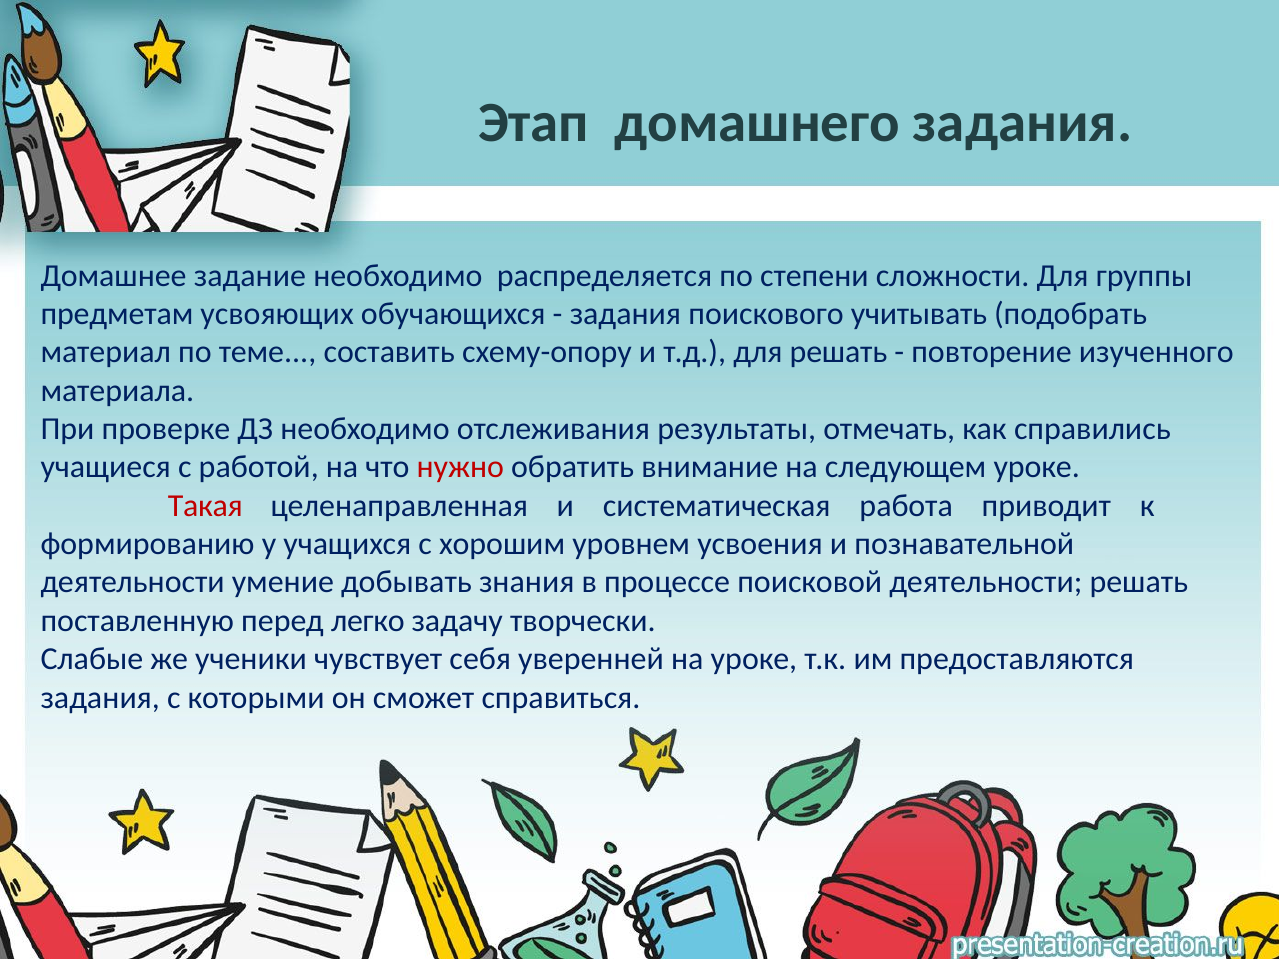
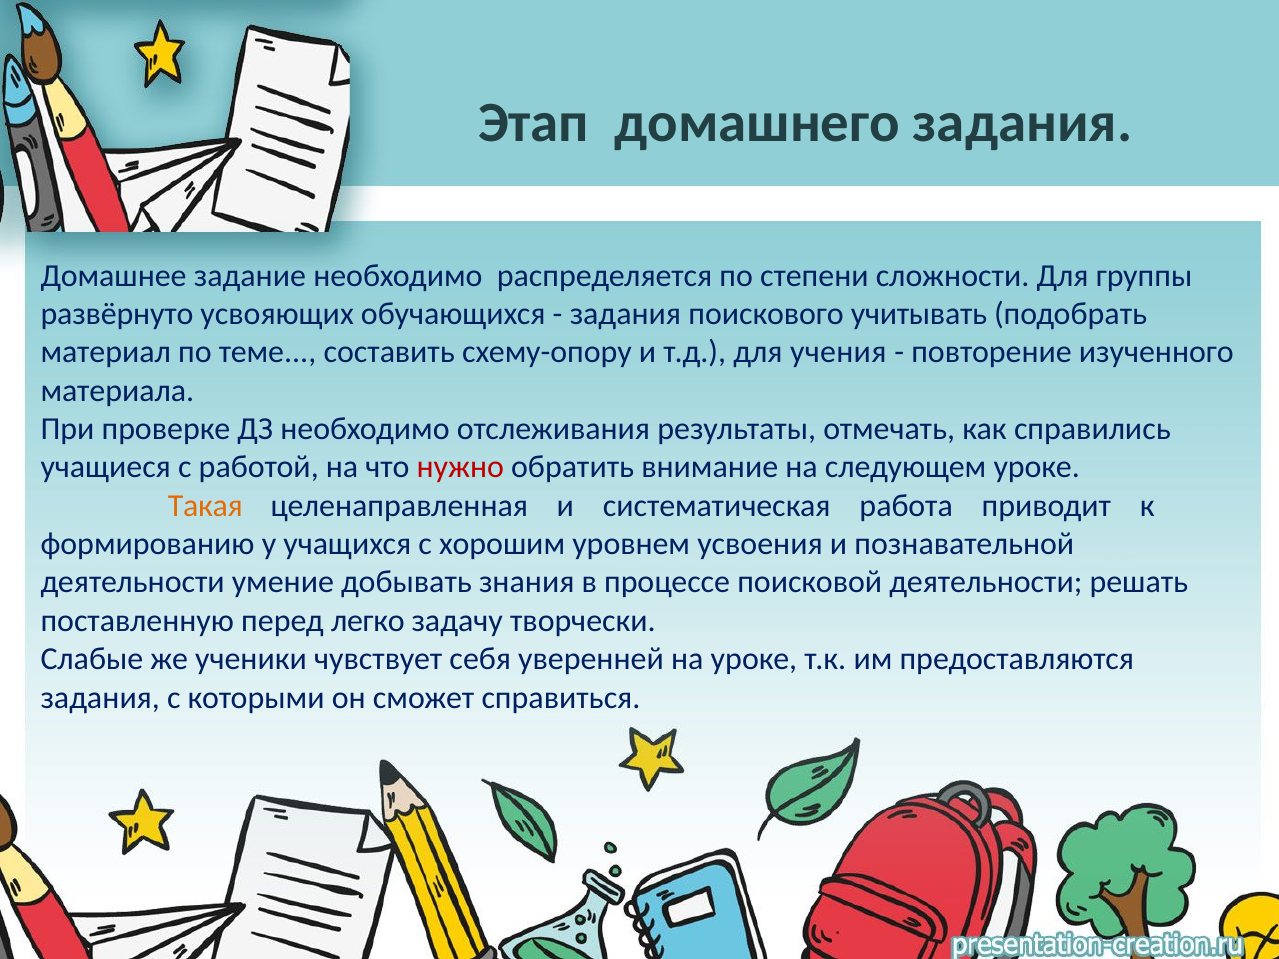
предметам: предметам -> развёрнуто (117, 314)
для решать: решать -> учения (838, 352)
Такая colour: red -> orange (205, 506)
